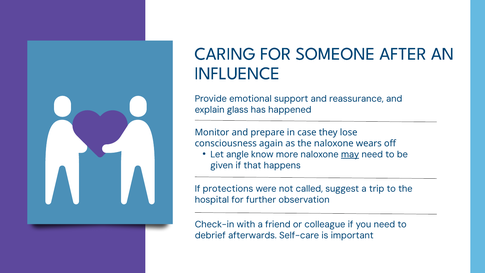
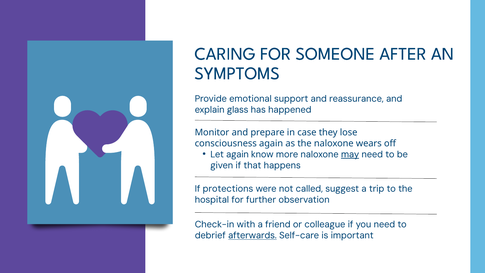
INFLUENCE: INFLUENCE -> SYMPTOMS (237, 73)
Let angle: angle -> again (238, 154)
afterwards underline: none -> present (252, 235)
